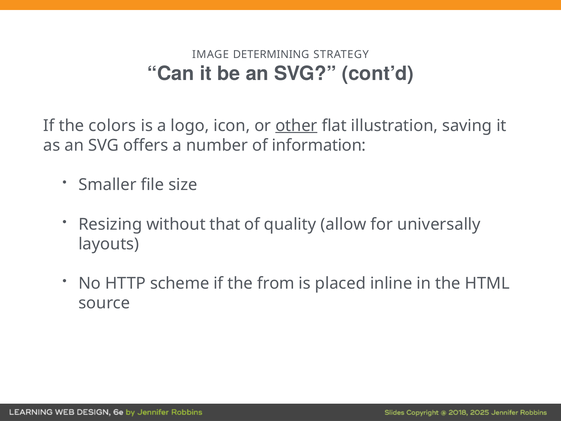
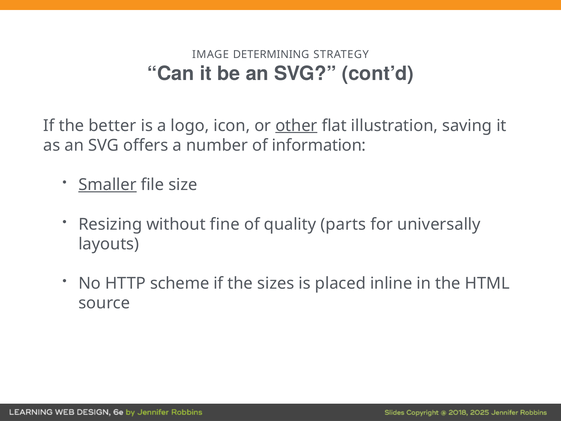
colors: colors -> better (112, 126)
Smaller underline: none -> present (107, 185)
that: that -> fine (225, 224)
allow: allow -> parts (343, 224)
from: from -> sizes (276, 283)
